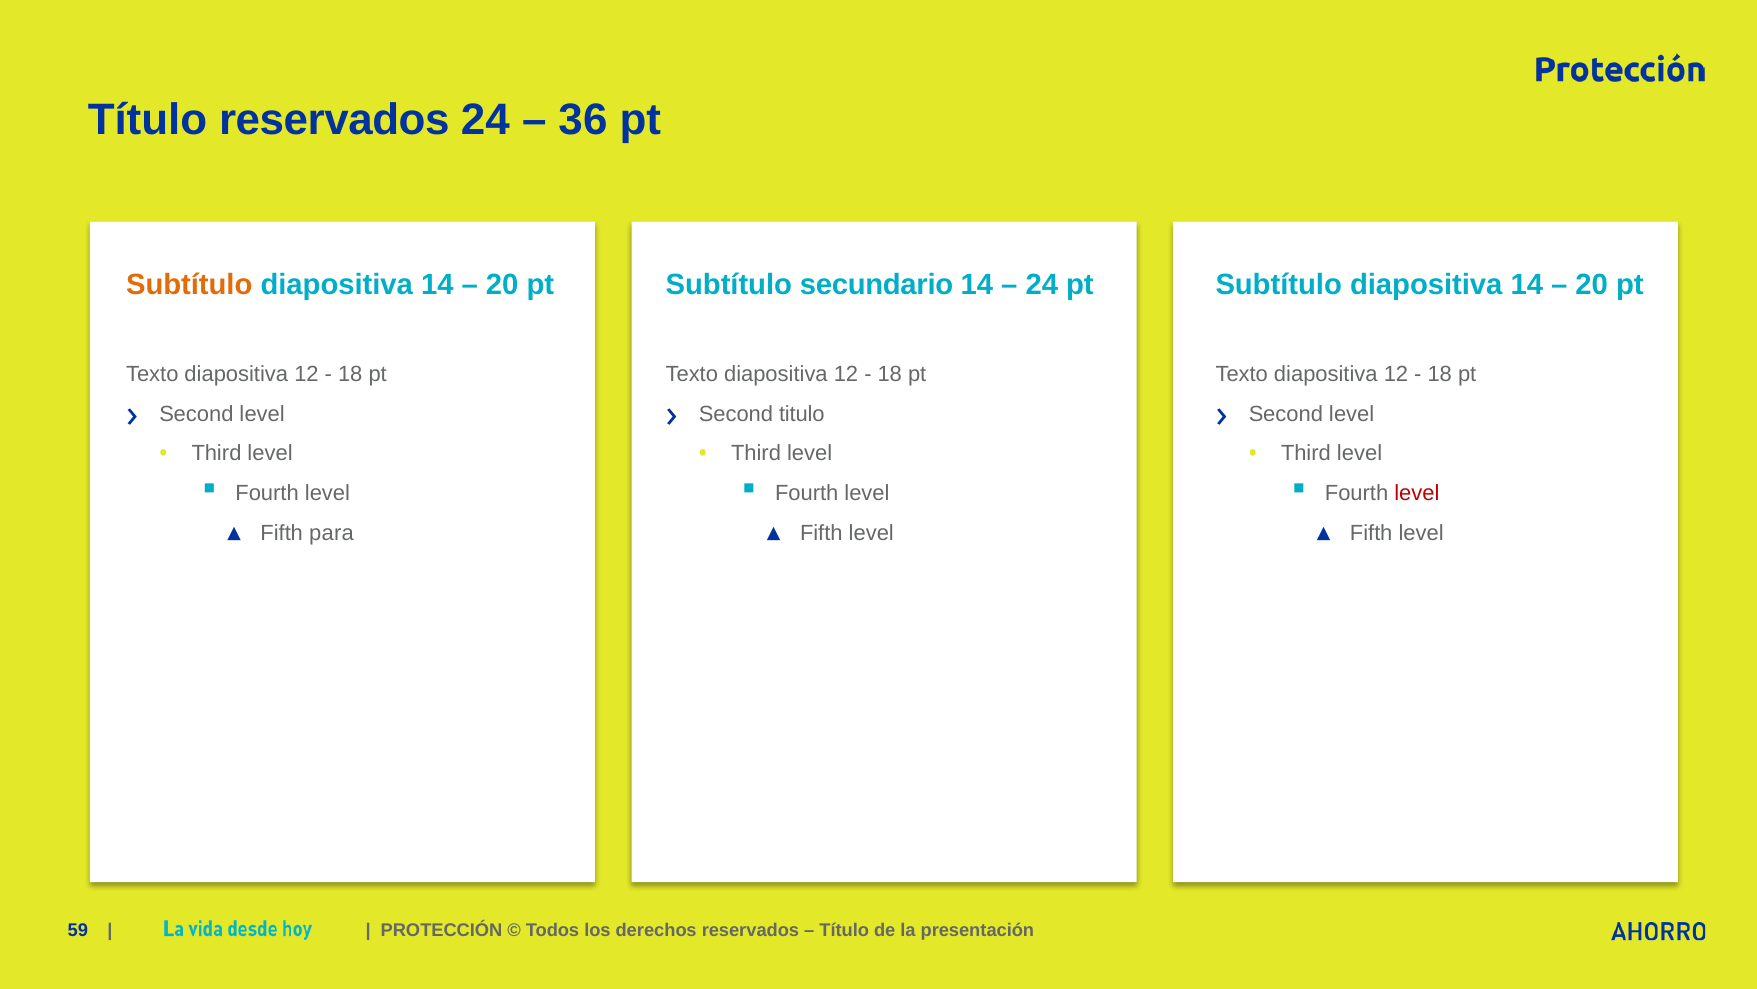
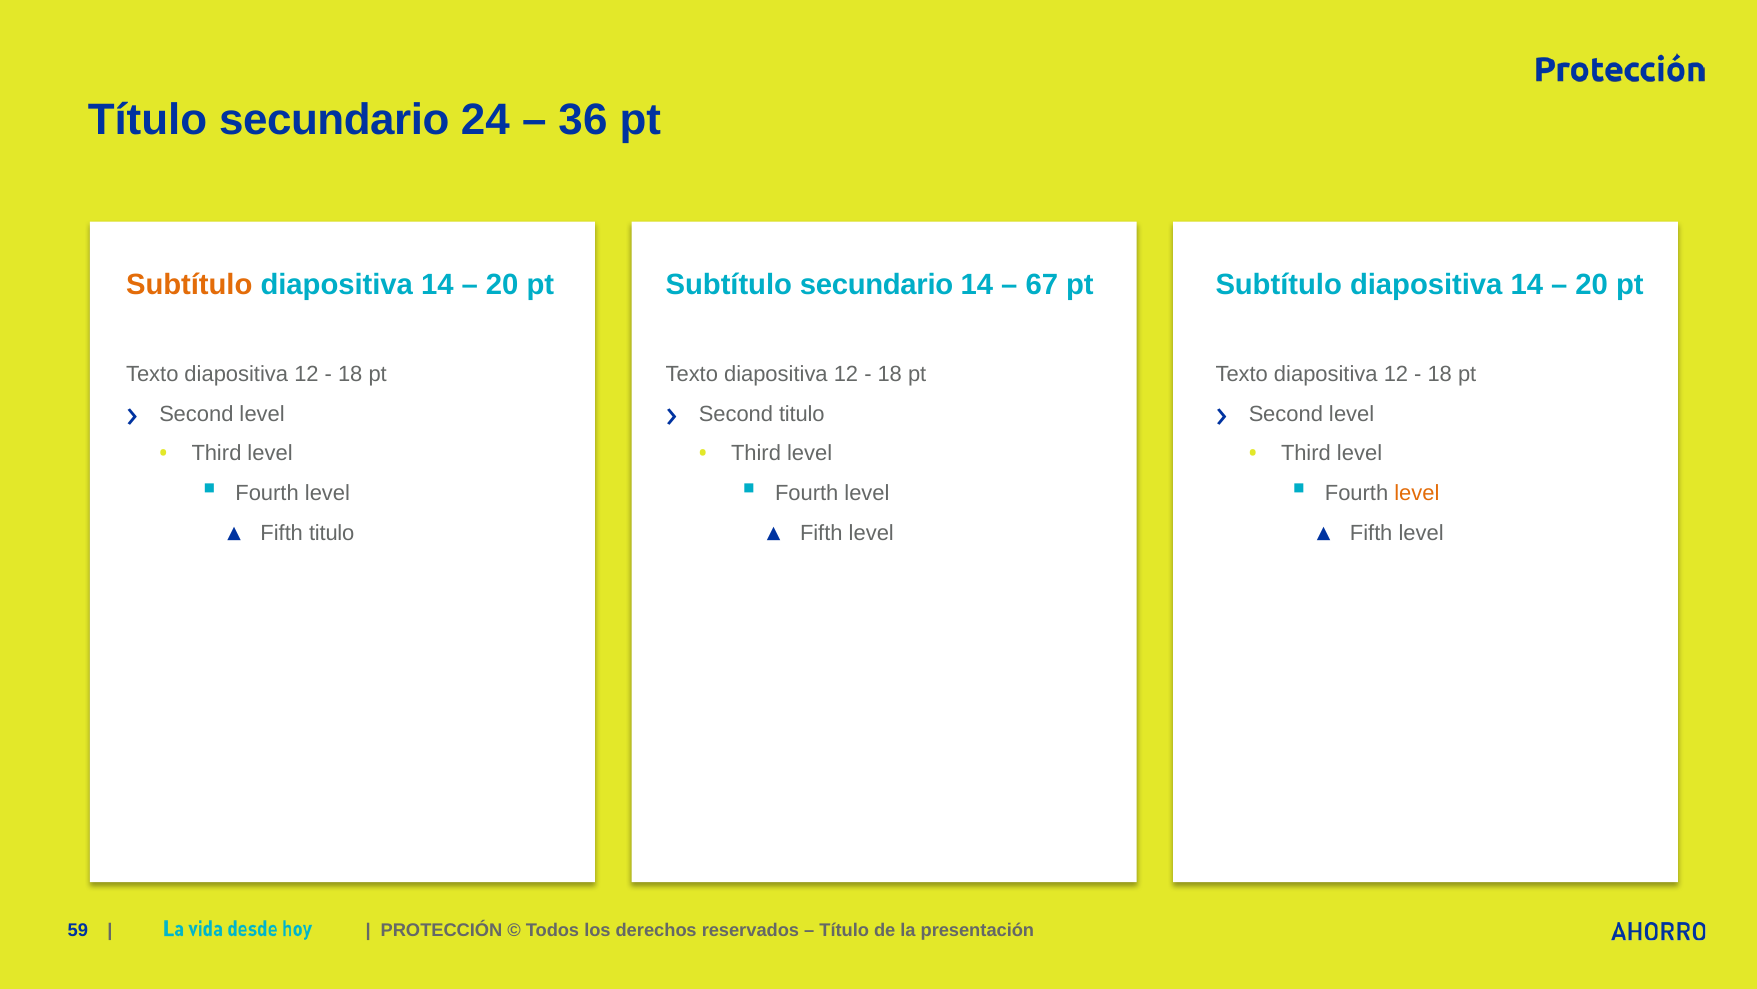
Título reservados: reservados -> secundario (334, 120)
24: 24 -> 67 (1042, 284)
level colour: red -> orange (1417, 493)
Fifth para: para -> titulo (332, 533)
